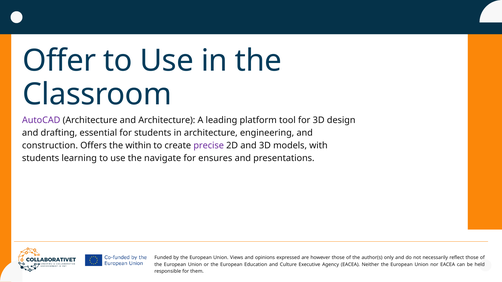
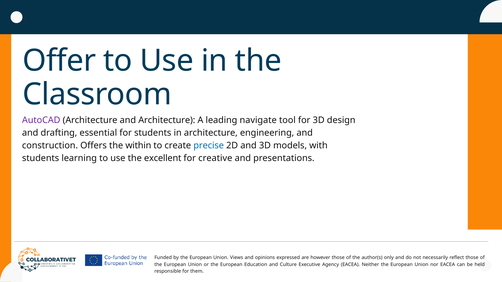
platform: platform -> navigate (258, 120)
precise colour: purple -> blue (209, 146)
navigate: navigate -> excellent (163, 158)
ensures: ensures -> creative (215, 158)
